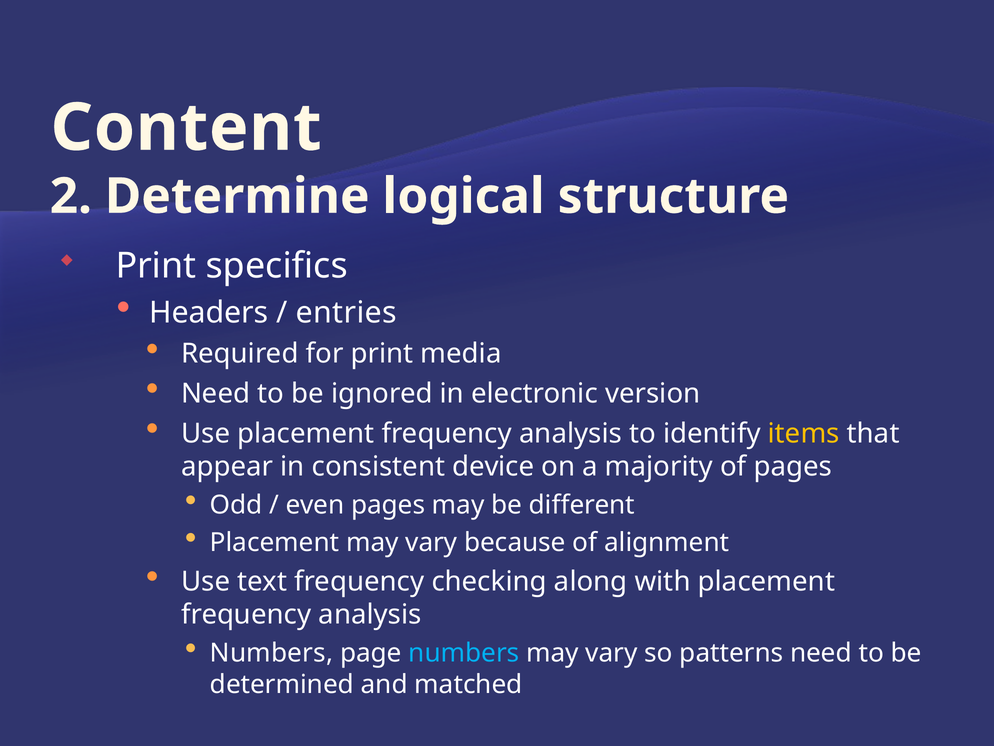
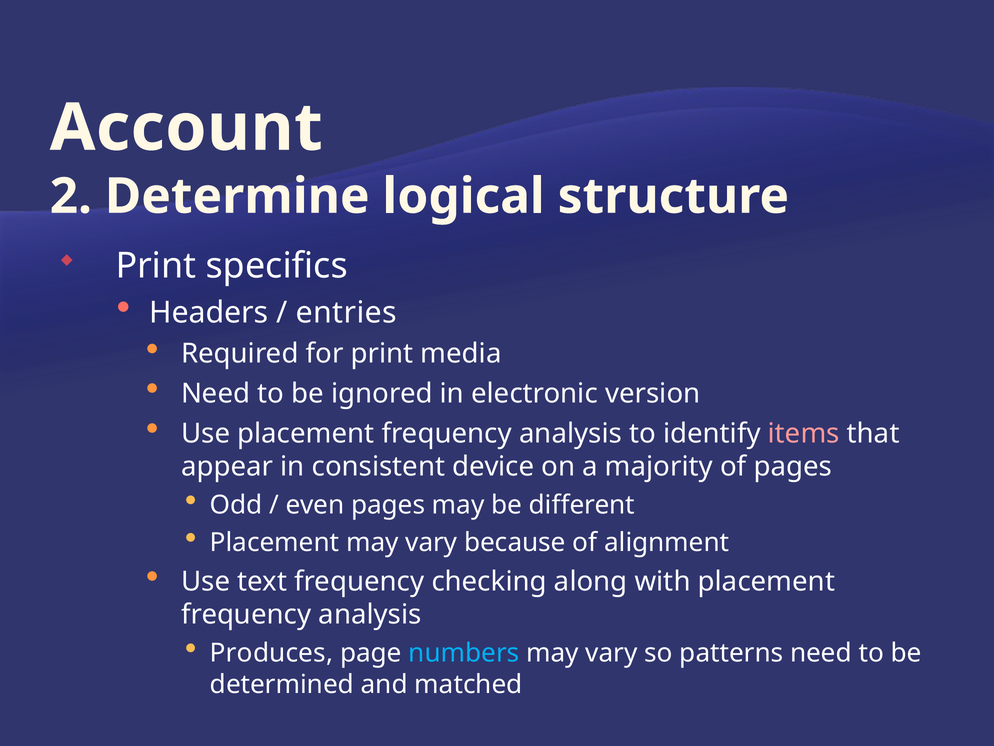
Content: Content -> Account (186, 128)
items colour: yellow -> pink (804, 433)
Numbers: Numbers -> Produces (272, 653)
